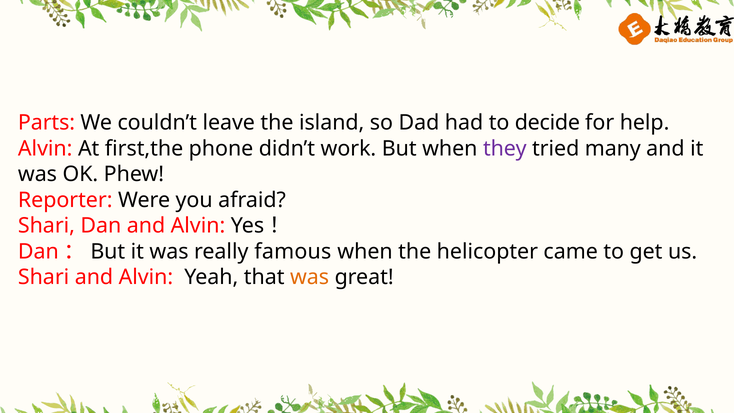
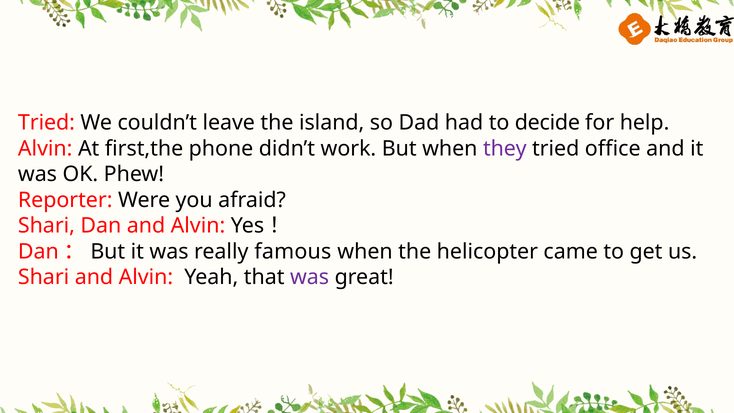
Parts: Parts -> Tried (46, 123)
many: many -> office (613, 149)
was colour: orange -> purple (310, 277)
